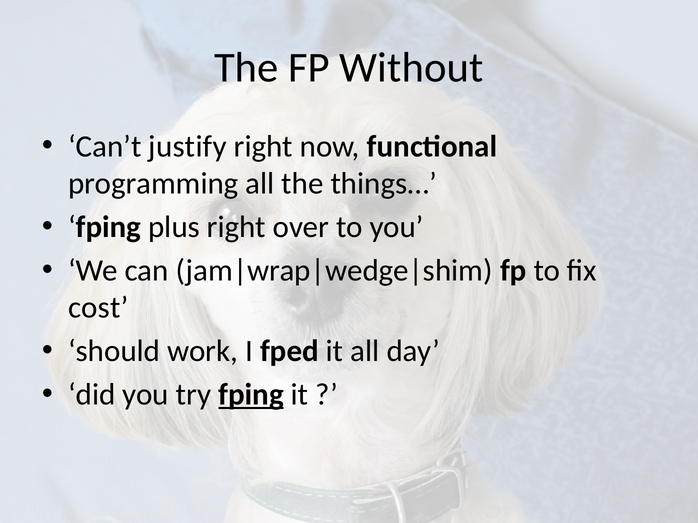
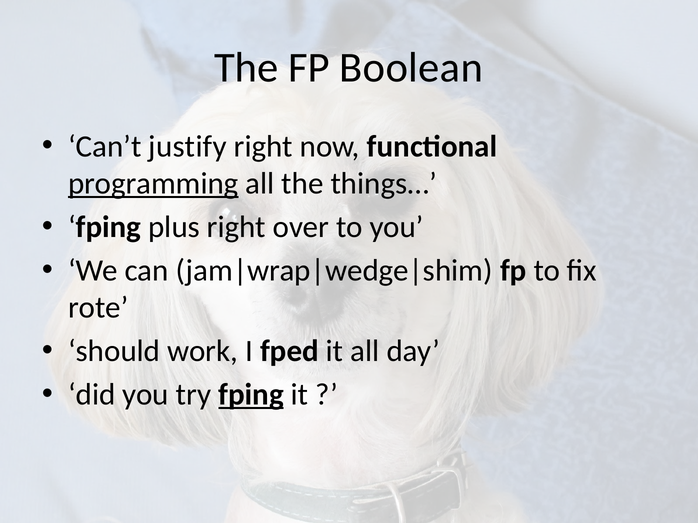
Without: Without -> Boolean (411, 68)
programming underline: none -> present (153, 184)
cost: cost -> rote (98, 308)
